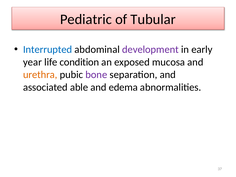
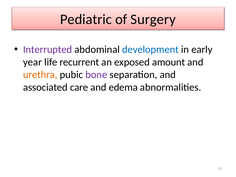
Tubular: Tubular -> Surgery (153, 19)
Interrupted colour: blue -> purple (48, 50)
development colour: purple -> blue (150, 50)
condition: condition -> recurrent (79, 62)
mucosa: mucosa -> amount (169, 62)
able: able -> care (79, 87)
